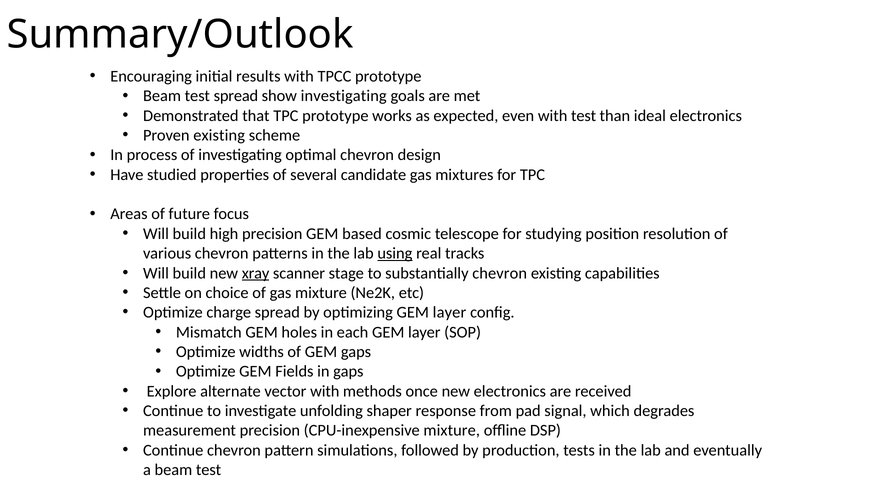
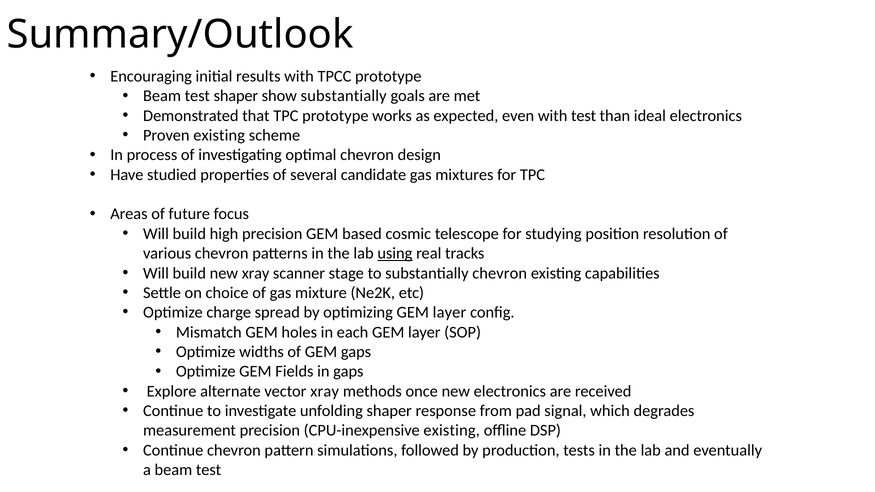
test spread: spread -> shaper (236, 96)
show investigating: investigating -> substantially (344, 96)
xray underline: present -> none (256, 273)
vector with: with -> xray (325, 391)
CPU-inexpensive mixture: mixture -> existing (452, 431)
